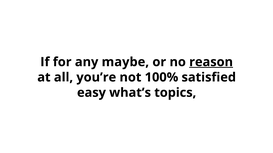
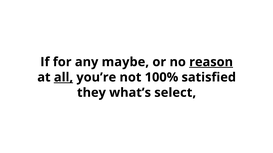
all underline: none -> present (63, 78)
easy: easy -> they (91, 93)
topics: topics -> select (175, 93)
